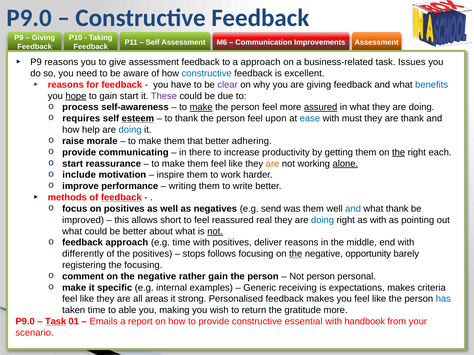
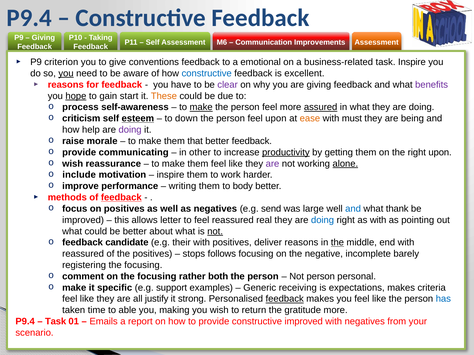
P9.0: P9.0 -> P9.4 (29, 18)
P9 reasons: reasons -> criterion (61, 62)
give assessment: assessment -> conventions (154, 62)
a approach: approach -> emotional (261, 62)
task Issues: Issues -> Inspire (412, 62)
you underline: none -> present (66, 74)
benefits colour: blue -> purple (432, 85)
These colour: purple -> orange (164, 96)
requires: requires -> criticism (81, 119)
to thank: thank -> down (186, 119)
ease colour: blue -> orange (310, 119)
are thank: thank -> being (412, 119)
doing colour: blue -> purple (130, 130)
better adhering: adhering -> feedback (252, 141)
there: there -> other (200, 153)
productivity underline: none -> present (286, 153)
the underline: present -> none (399, 153)
right each: each -> upon (440, 153)
start: start -> wish (73, 164)
are colour: orange -> purple (273, 164)
write: write -> body (243, 186)
was them: them -> large (313, 209)
short: short -> letter (171, 220)
feedback approach: approach -> candidate (127, 243)
e.g time: time -> their (182, 243)
the underline: none -> present (337, 243)
differently: differently -> reassured (83, 254)
the underline: present -> none (296, 254)
opportunity: opportunity -> incomplete (368, 254)
comment on the negative: negative -> focusing (157, 277)
rather gain: gain -> both (218, 277)
internal: internal -> support (172, 288)
areas: areas -> justify (157, 299)
feedback underline: none -> present (285, 299)
P9.0: P9.0 -> P9.4 (25, 322)
Task underline: present -> none (56, 322)
constructive essential: essential -> improved (304, 322)
with handbook: handbook -> negatives (365, 322)
